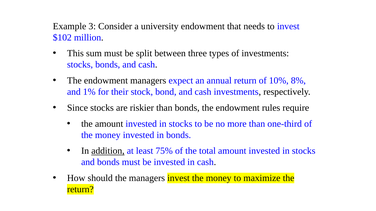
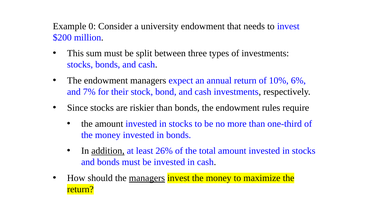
3: 3 -> 0 (92, 26)
$102: $102 -> $200 (62, 38)
8%: 8% -> 6% (298, 81)
1%: 1% -> 7% (89, 92)
75%: 75% -> 26% (164, 151)
managers underline: none -> present (147, 178)
